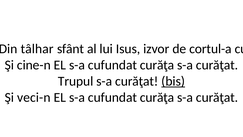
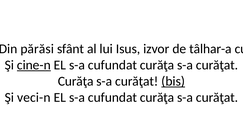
tâlhar: tâlhar -> părăsi (37, 49)
cortul-a: cortul-a -> tâlhar-a (210, 49)
cine-n underline: none -> present (34, 65)
Trupul: Trupul -> Curăţa (76, 81)
